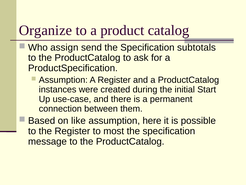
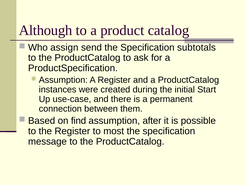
Organize: Organize -> Although (46, 30)
like: like -> find (79, 120)
here: here -> after (152, 120)
